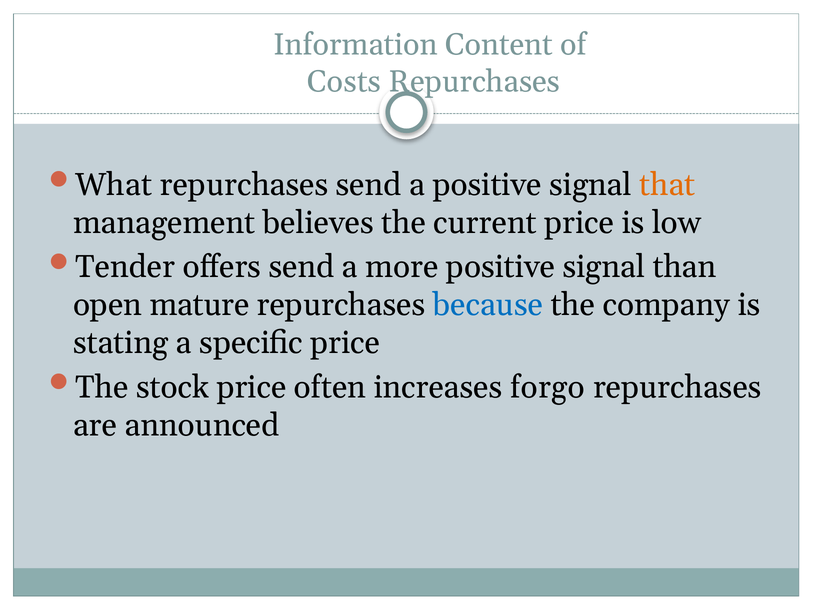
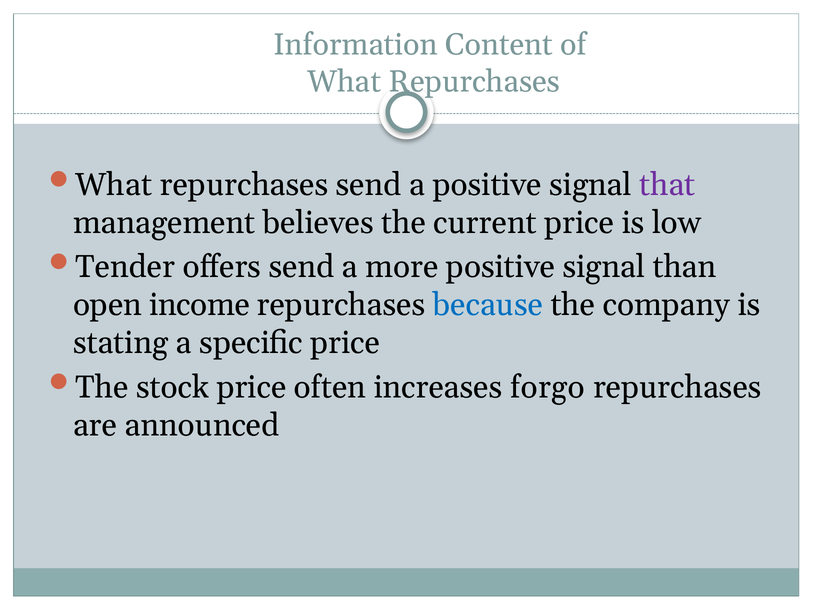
Costs: Costs -> What (344, 81)
that colour: orange -> purple (667, 185)
mature: mature -> income (200, 305)
